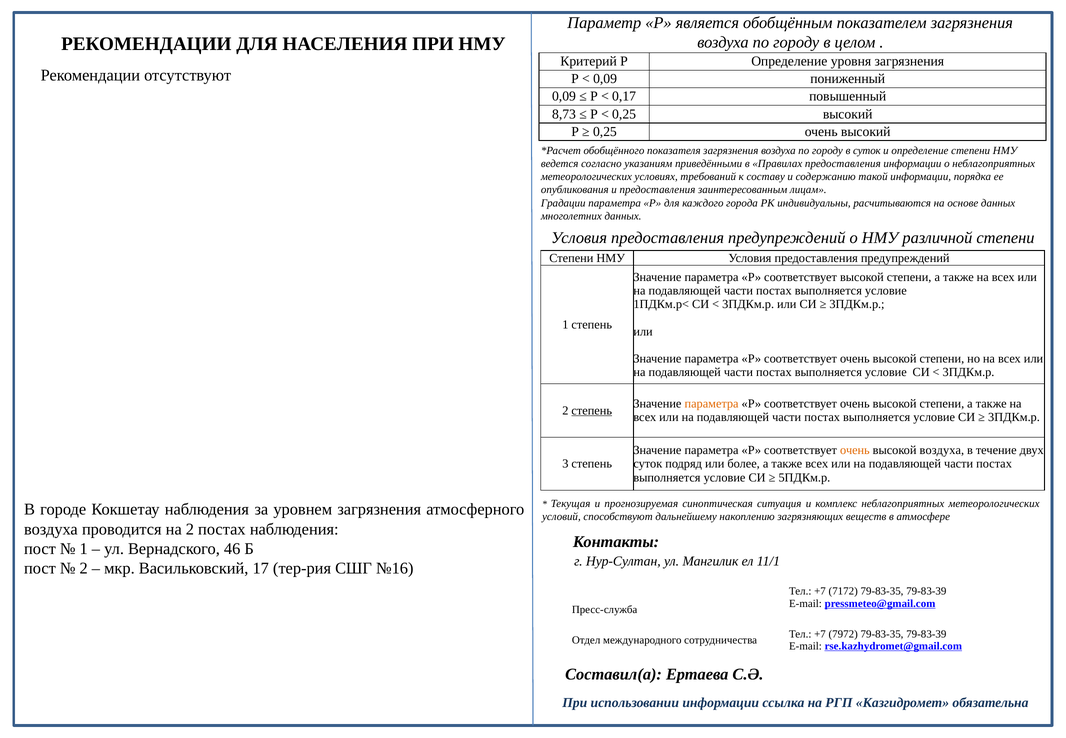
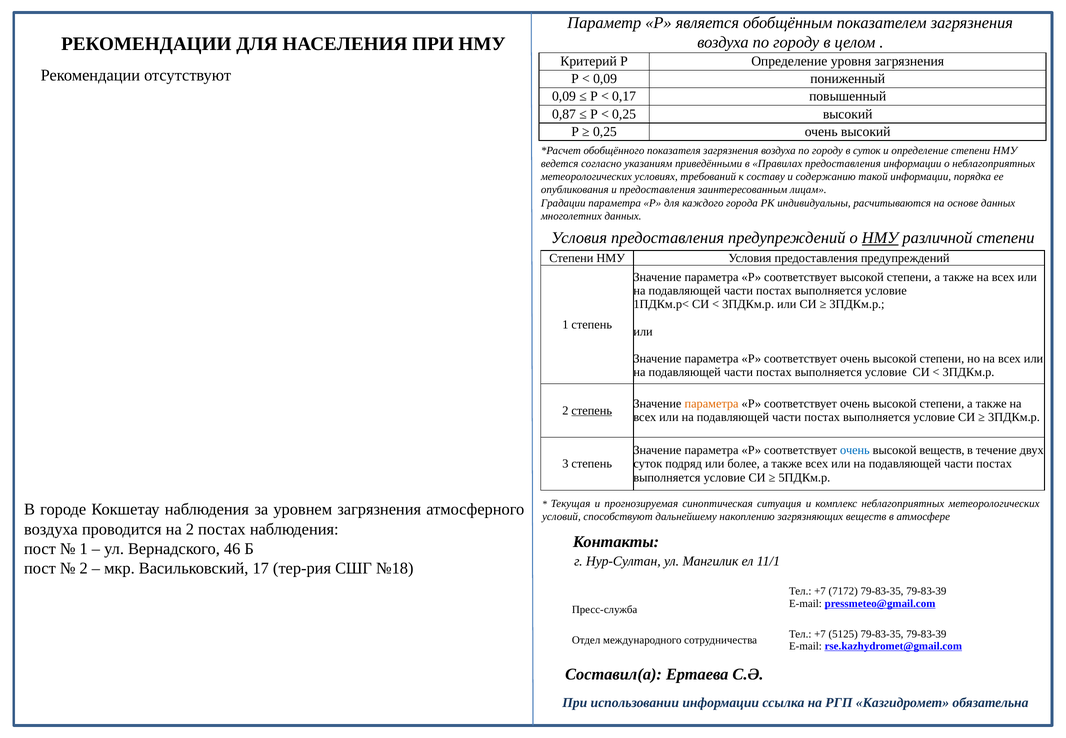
8,73: 8,73 -> 0,87 (564, 114)
НМУ underline: none -> present (880, 238)
очень colour: orange -> blue (855, 450)
высокой воздуха: воздуха -> веществ (942, 450)
№16: №16 -> №18 (395, 569)
7972: 7972 -> 5125 (843, 634)
